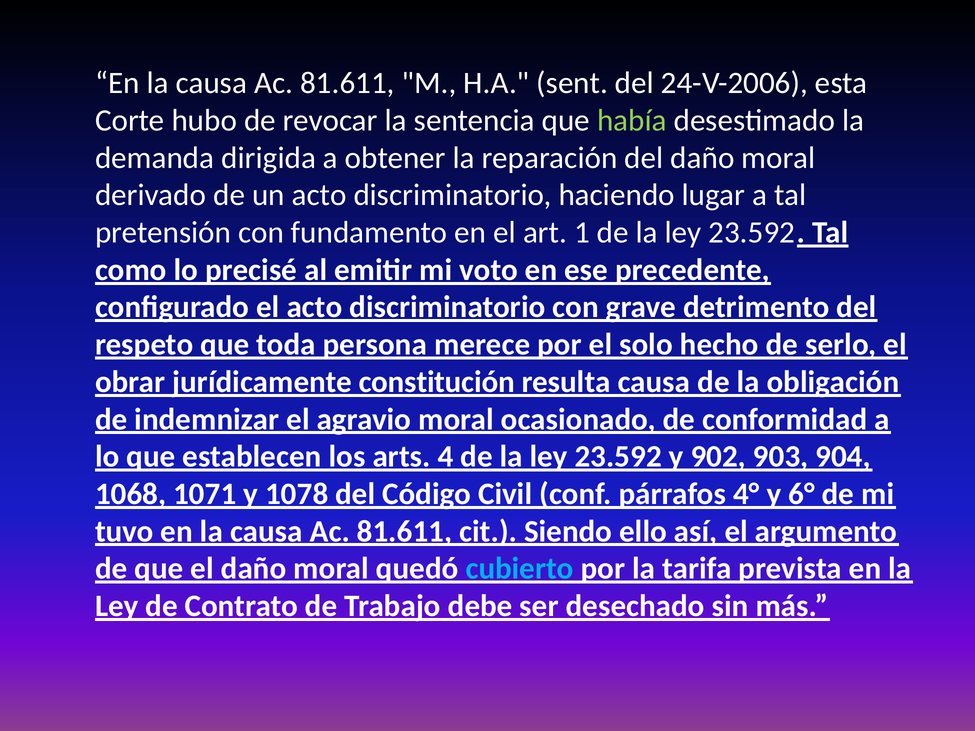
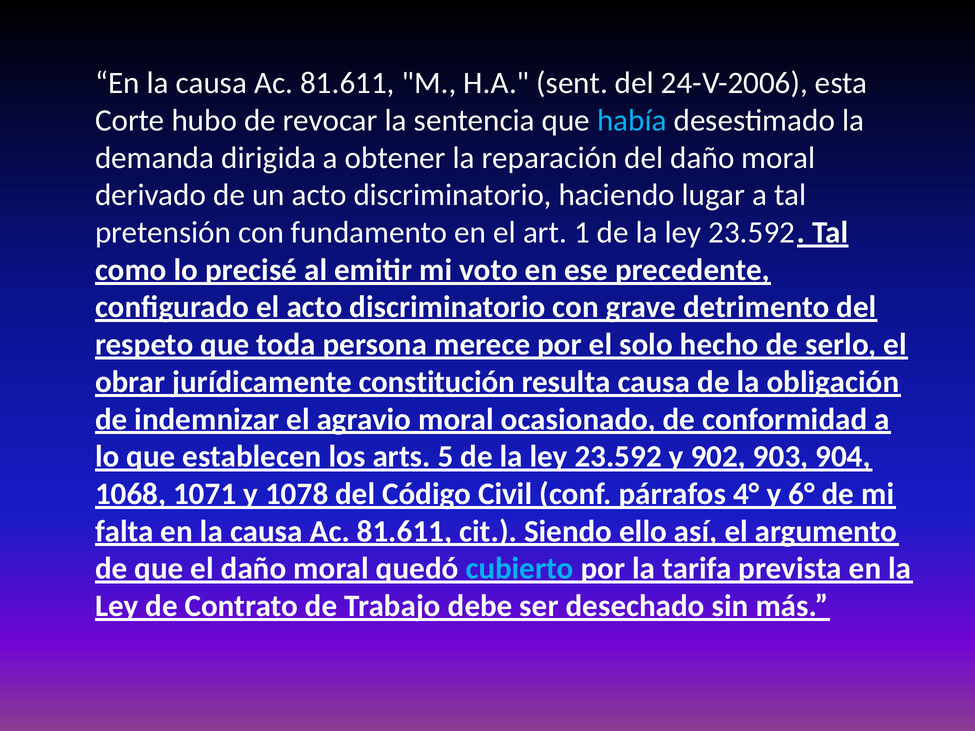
había colour: light green -> light blue (632, 121)
4: 4 -> 5 (445, 457)
tuvo: tuvo -> falta (124, 531)
